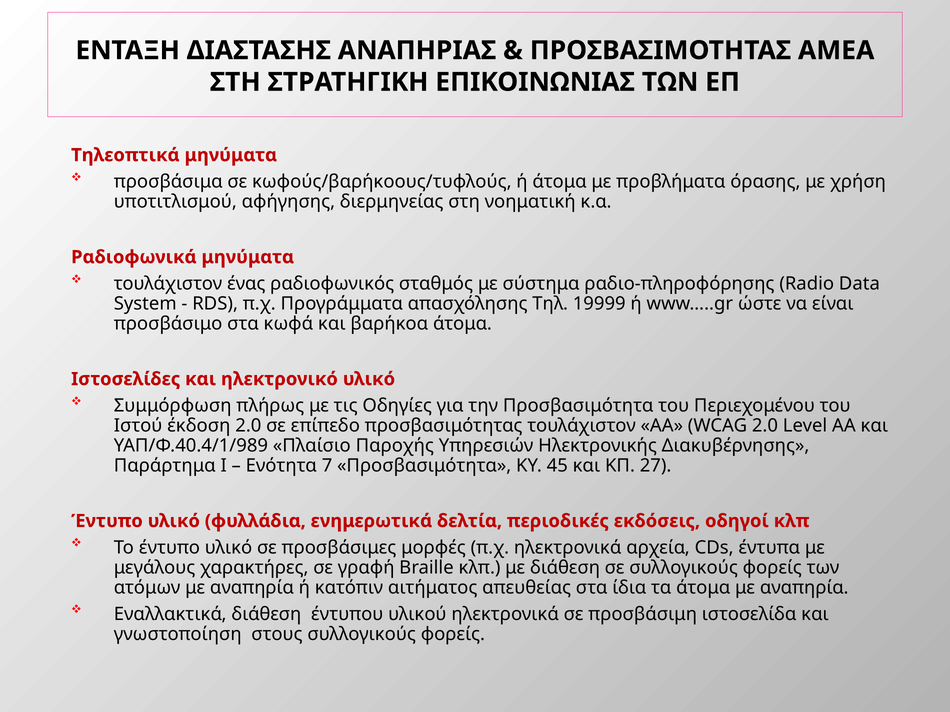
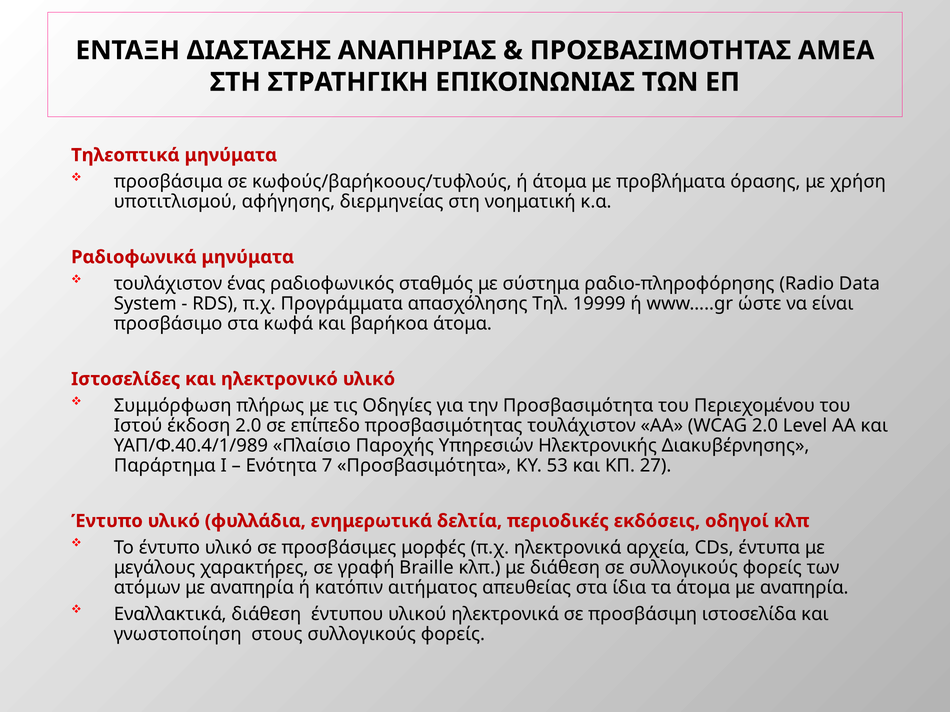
45: 45 -> 53 (557, 466)
